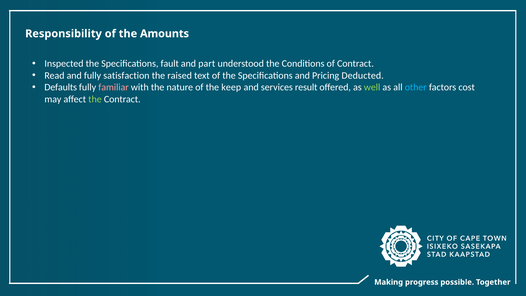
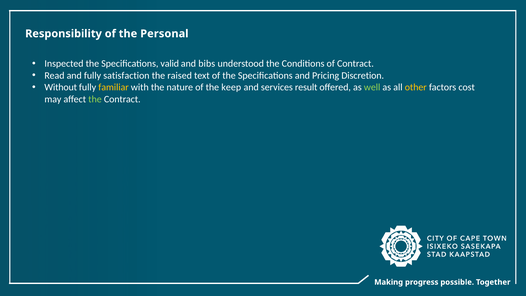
Amounts: Amounts -> Personal (164, 34)
fault: fault -> valid (170, 64)
part: part -> bibs (207, 64)
Deducted: Deducted -> Discretion (363, 75)
Defaults: Defaults -> Without (61, 87)
familiar colour: pink -> yellow (114, 87)
other colour: light blue -> yellow (416, 87)
